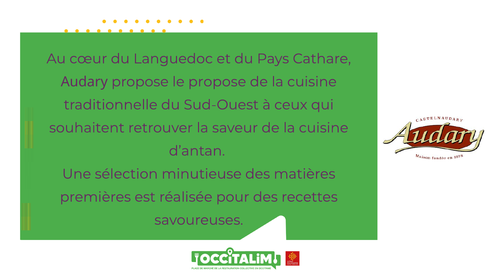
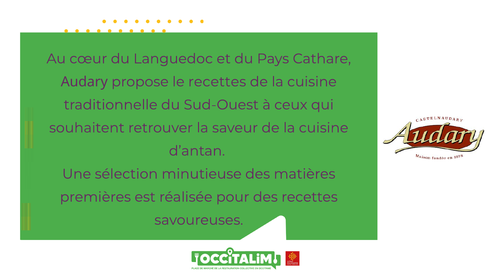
le propose: propose -> recettes (217, 82)
